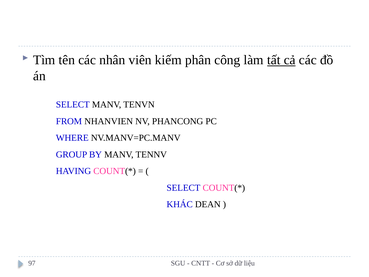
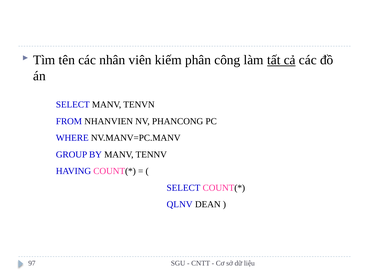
KHÁC: KHÁC -> QLNV (180, 204)
